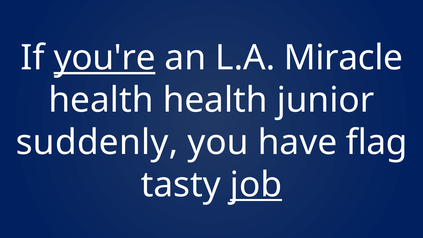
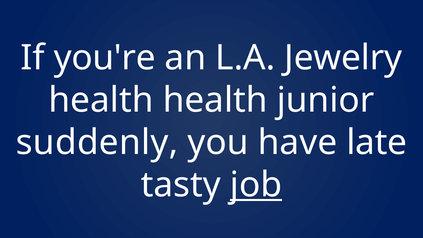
you're underline: present -> none (105, 58)
Miracle: Miracle -> Jewelry (343, 58)
flag: flag -> late (377, 143)
